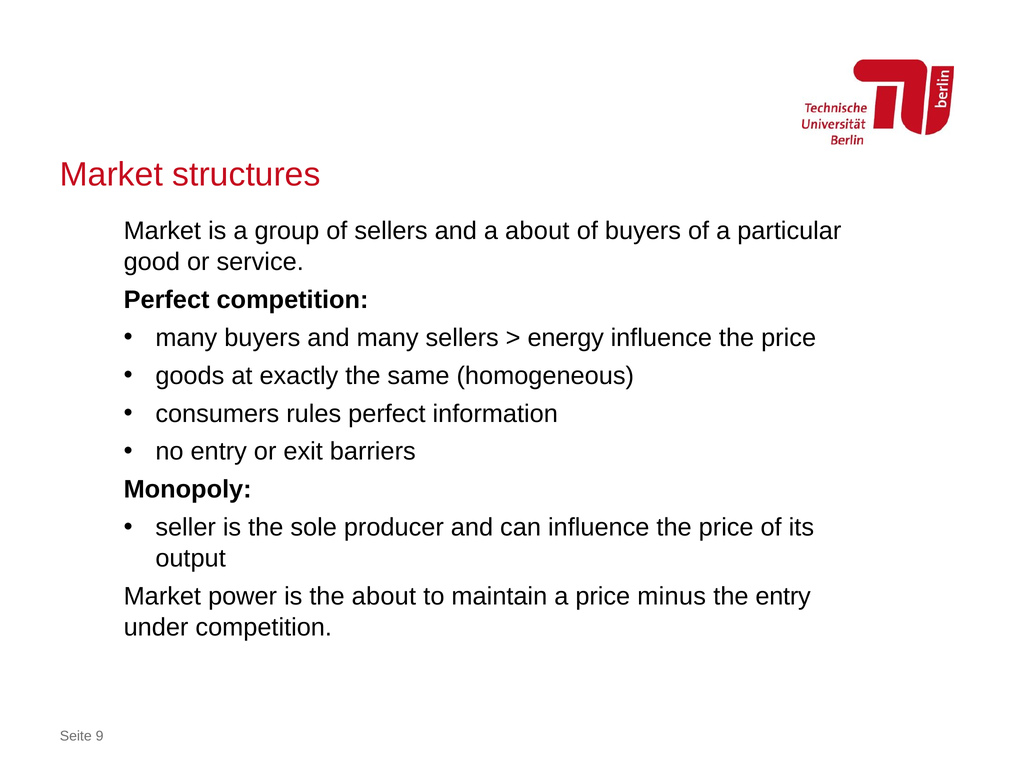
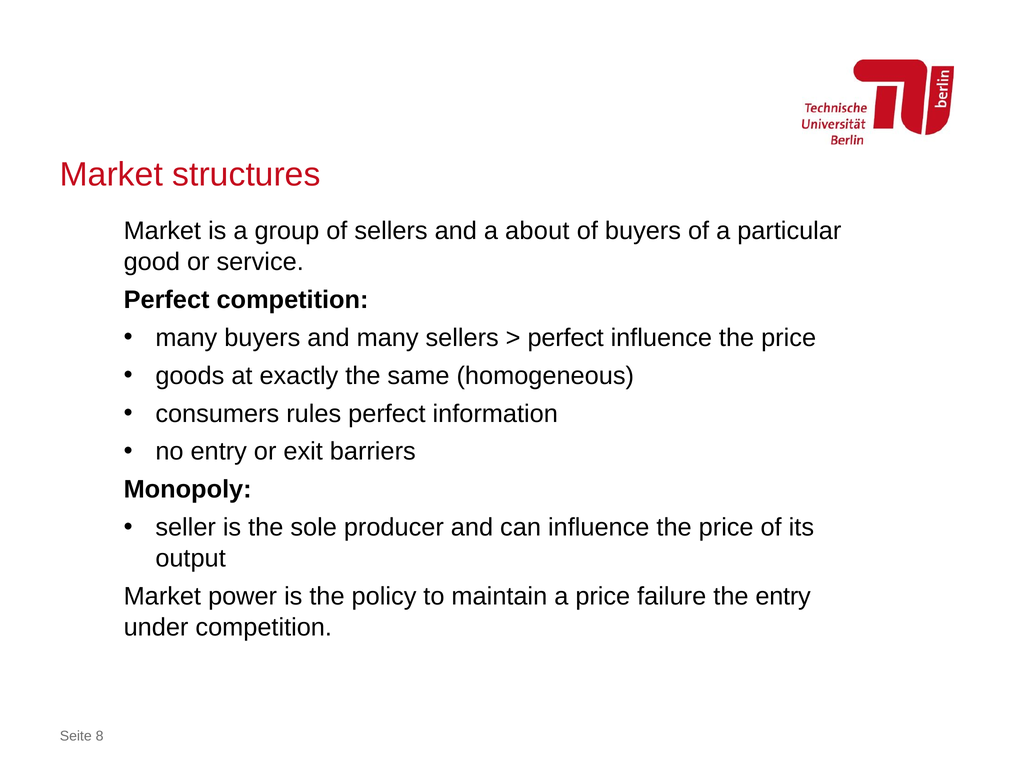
energy: energy -> perfect (566, 338)
the about: about -> policy (384, 597)
minus: minus -> failure (672, 597)
9: 9 -> 8 (100, 737)
